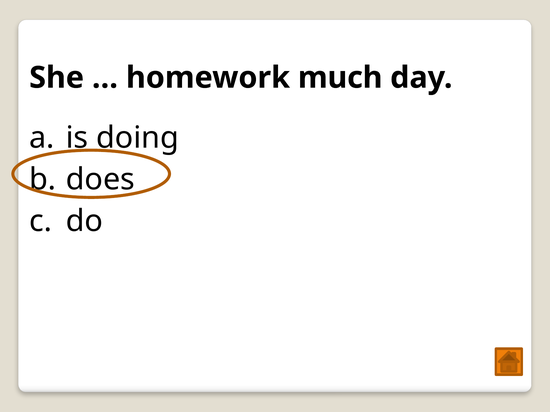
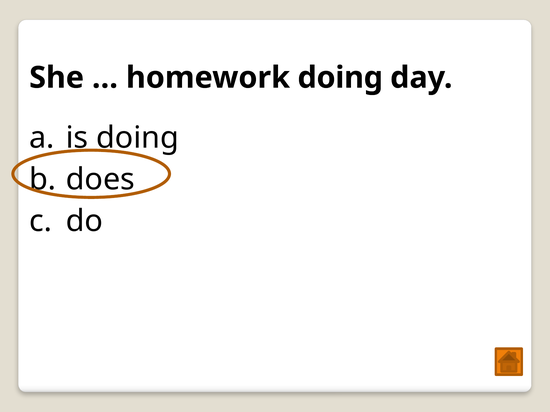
homework much: much -> doing (340, 78)
